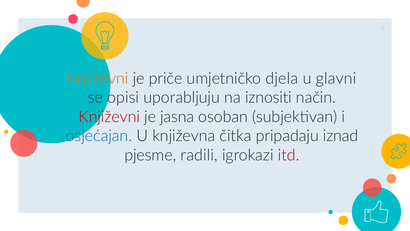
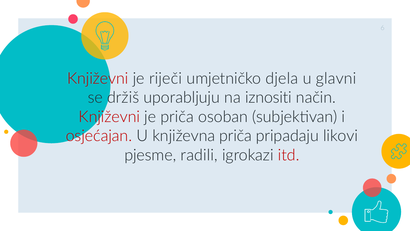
Književni colour: orange -> red (98, 78)
priče: priče -> riječi (165, 78)
opisi: opisi -> držiš (123, 98)
je jasna: jasna -> priča (177, 117)
osjećajan colour: blue -> red (99, 136)
književna čitka: čitka -> priča (236, 136)
iznad: iznad -> likovi (341, 136)
